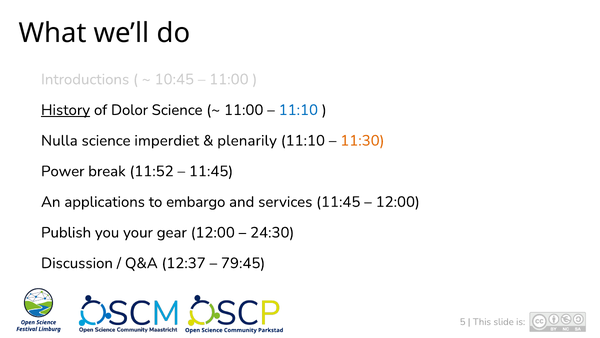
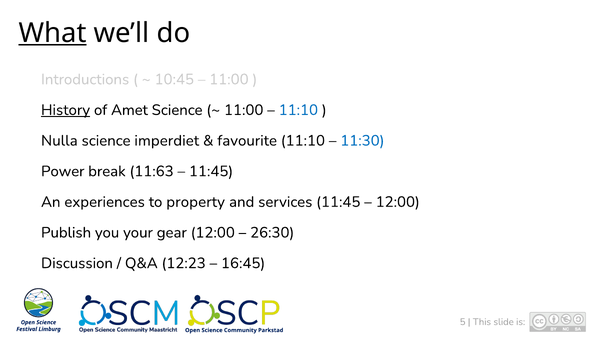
What underline: none -> present (53, 33)
Dolor: Dolor -> Amet (129, 110)
plenarily: plenarily -> favourite (247, 140)
11:30 colour: orange -> blue (362, 140)
11:52: 11:52 -> 11:63 (152, 171)
applications: applications -> experiences (105, 202)
embargo: embargo -> property (196, 202)
24:30: 24:30 -> 26:30 (272, 232)
12:37: 12:37 -> 12:23 (184, 263)
79:45: 79:45 -> 16:45 (243, 263)
